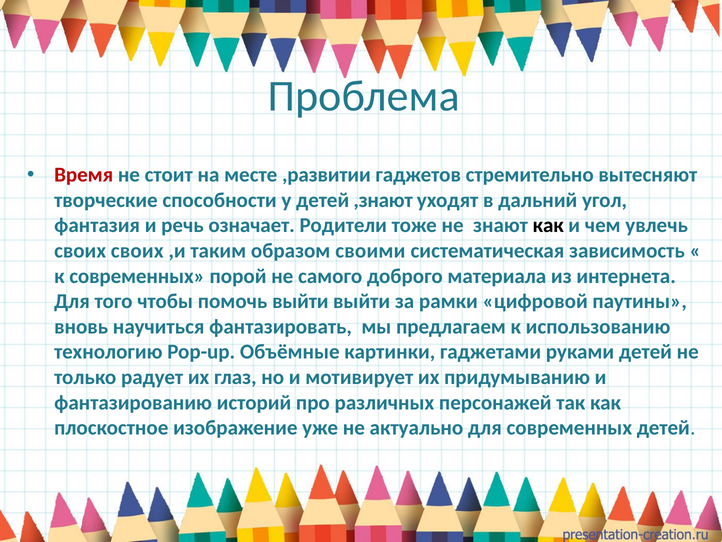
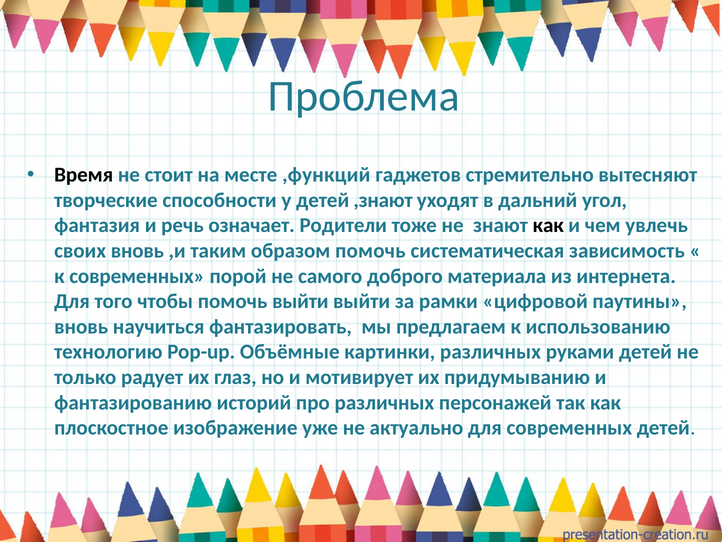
Время colour: red -> black (84, 175)
,развитии: ,развитии -> ,функций (326, 175)
своих своих: своих -> вновь (137, 251)
образом своими: своими -> помочь (370, 251)
картинки гаджетами: гаджетами -> различных (490, 352)
